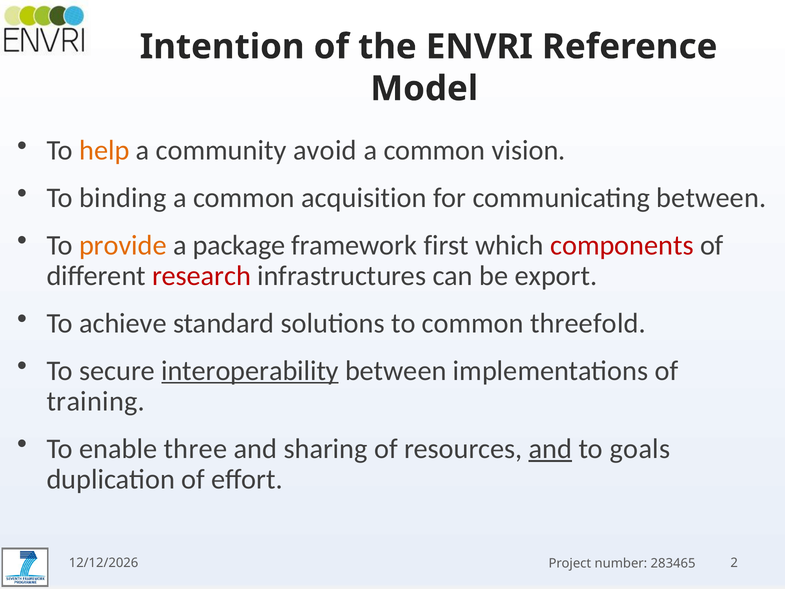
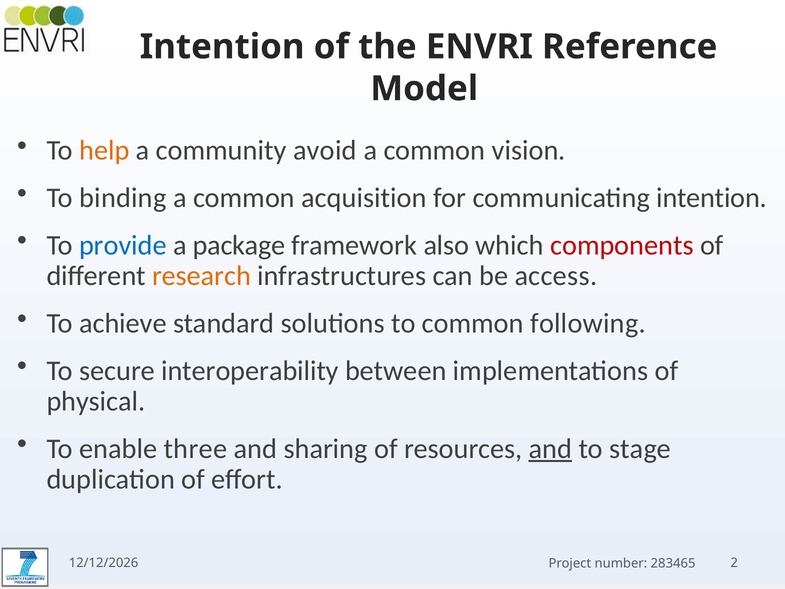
communicating between: between -> intention (712, 198)
provide colour: orange -> blue (123, 245)
first: first -> also (446, 245)
research colour: red -> orange (201, 276)
export: export -> access (556, 276)
threefold: threefold -> following (588, 323)
interoperability underline: present -> none (250, 371)
training: training -> physical (96, 401)
goals: goals -> stage (640, 449)
